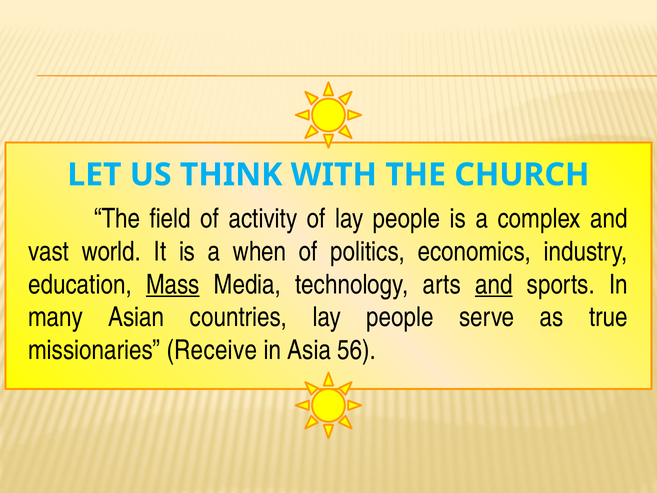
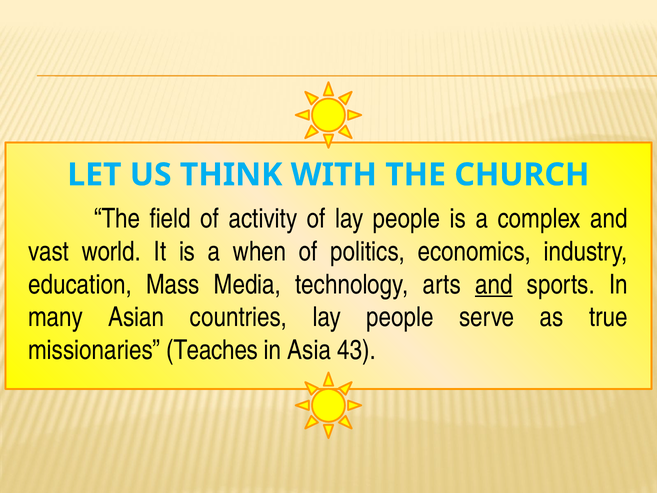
Mass underline: present -> none (173, 284)
Receive: Receive -> Teaches (212, 350)
56: 56 -> 43 (357, 350)
